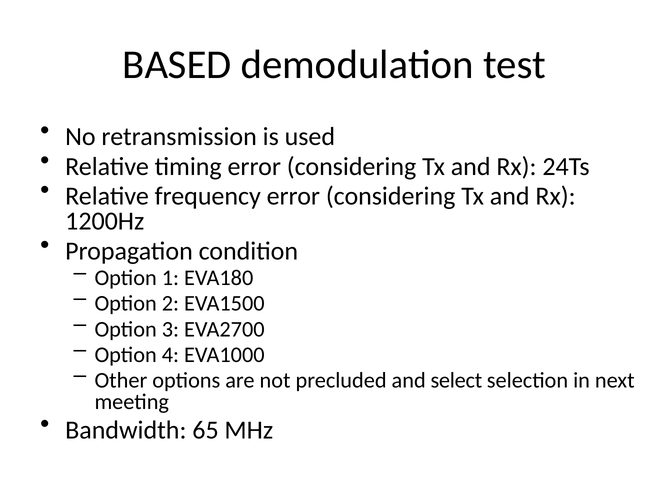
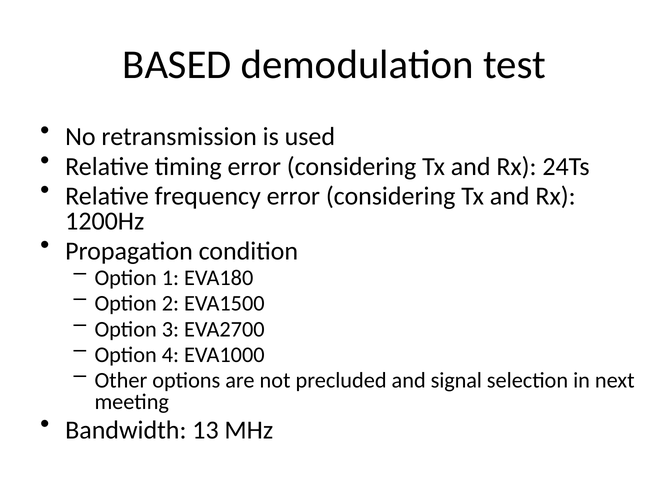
select: select -> signal (456, 380)
65: 65 -> 13 (206, 430)
